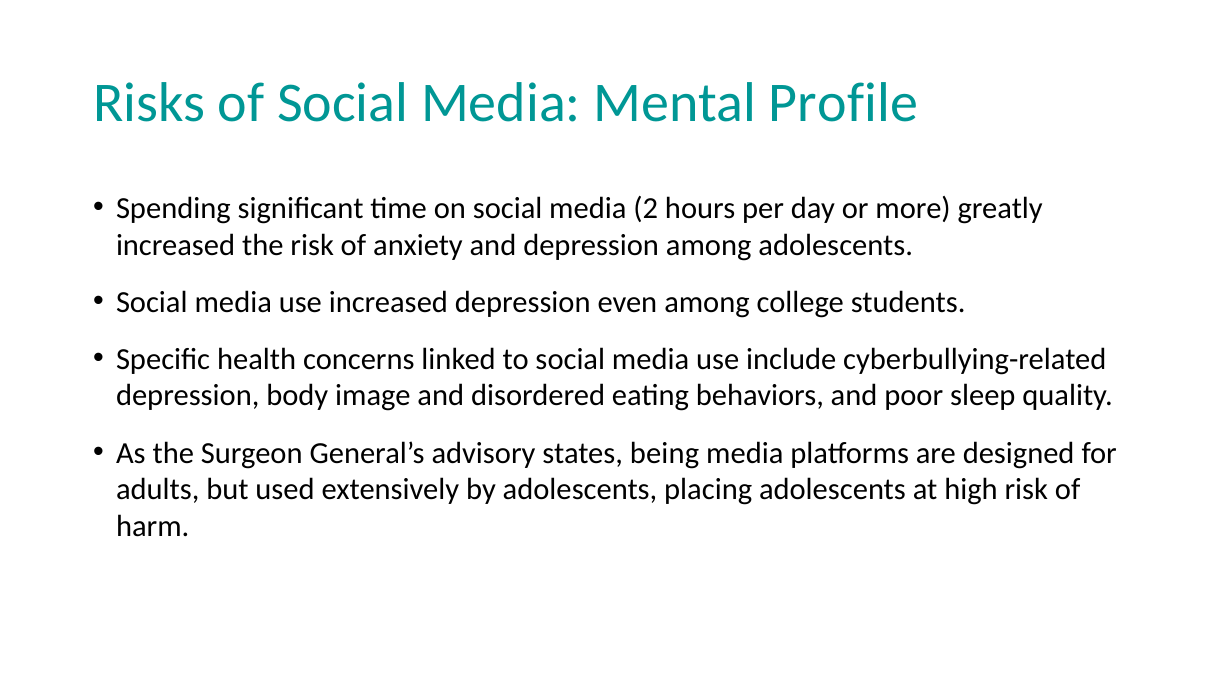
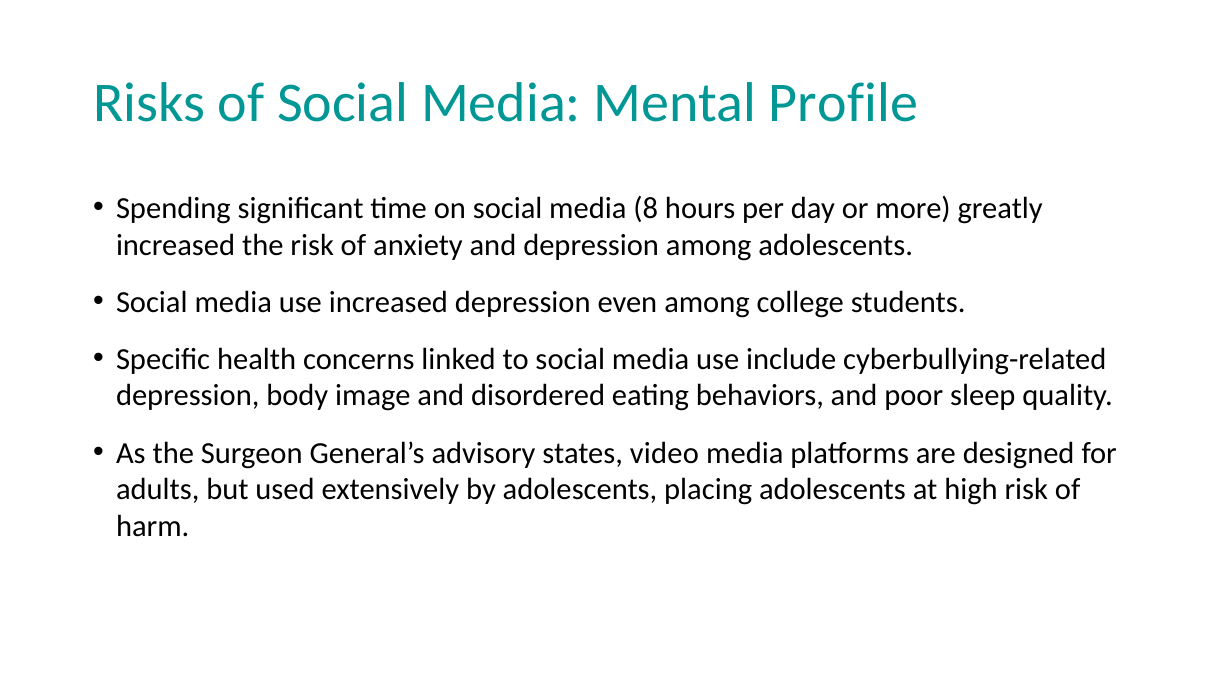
2: 2 -> 8 (646, 208)
being: being -> video (664, 452)
